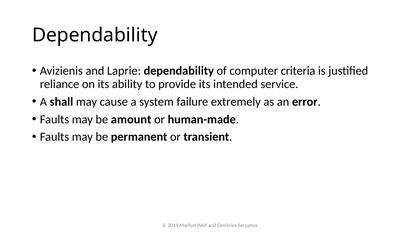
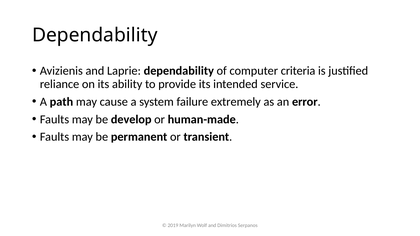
shall: shall -> path (61, 102)
amount: amount -> develop (131, 119)
